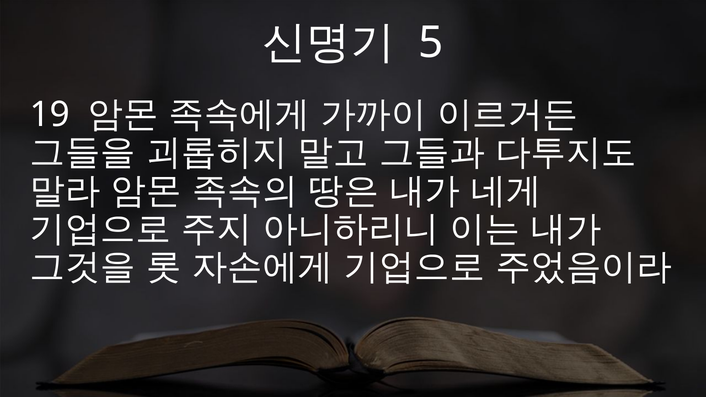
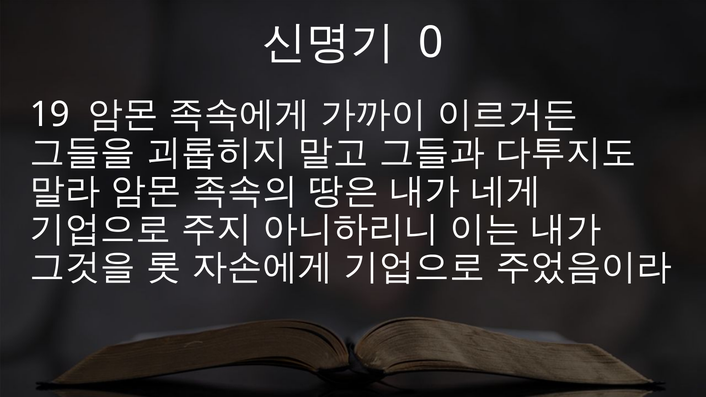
5: 5 -> 0 (431, 43)
